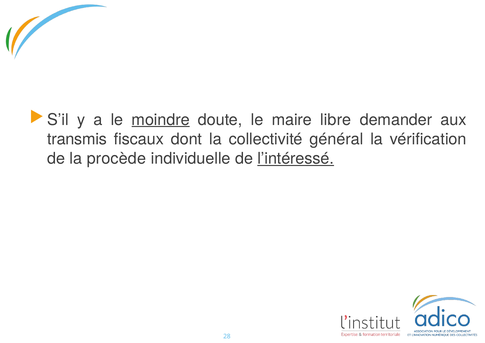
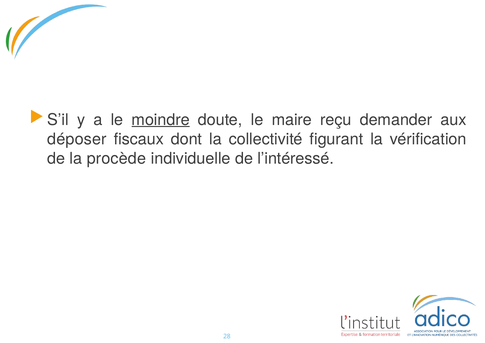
libre: libre -> reçu (336, 120)
transmis: transmis -> déposer (77, 139)
général: général -> figurant (337, 139)
l’intéressé underline: present -> none (296, 158)
